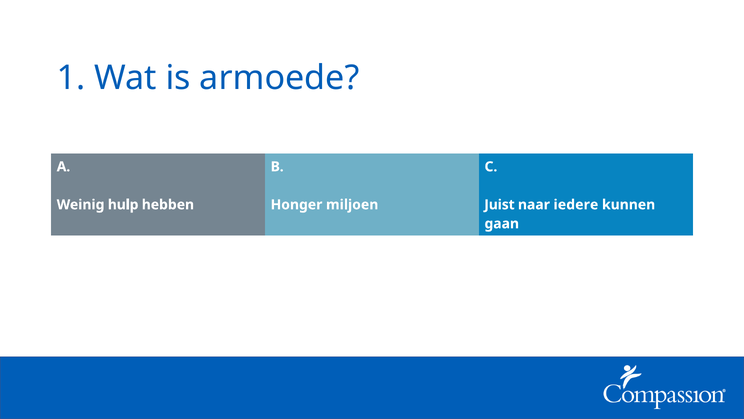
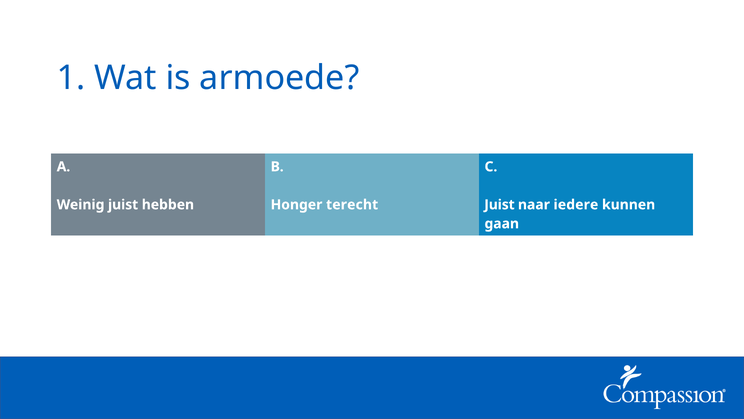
Weinig hulp: hulp -> juist (123, 204)
miljoen: miljoen -> terecht (352, 204)
